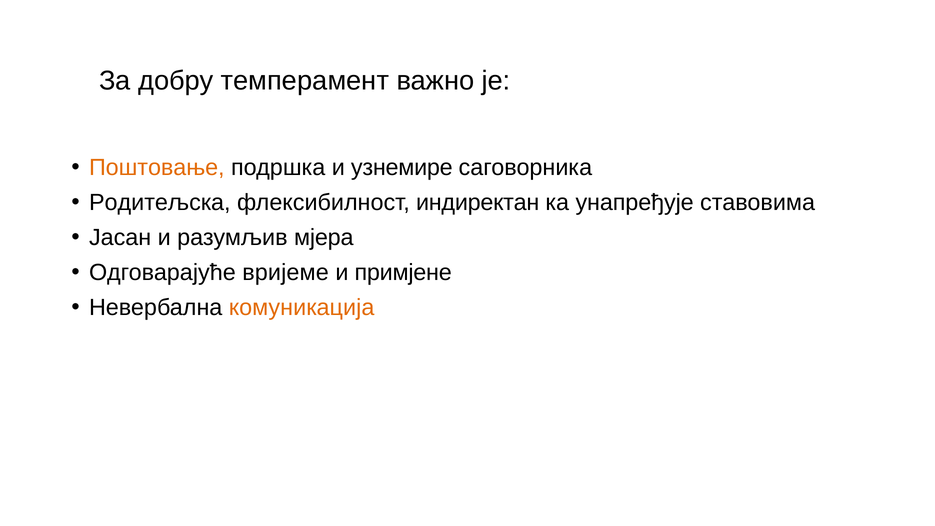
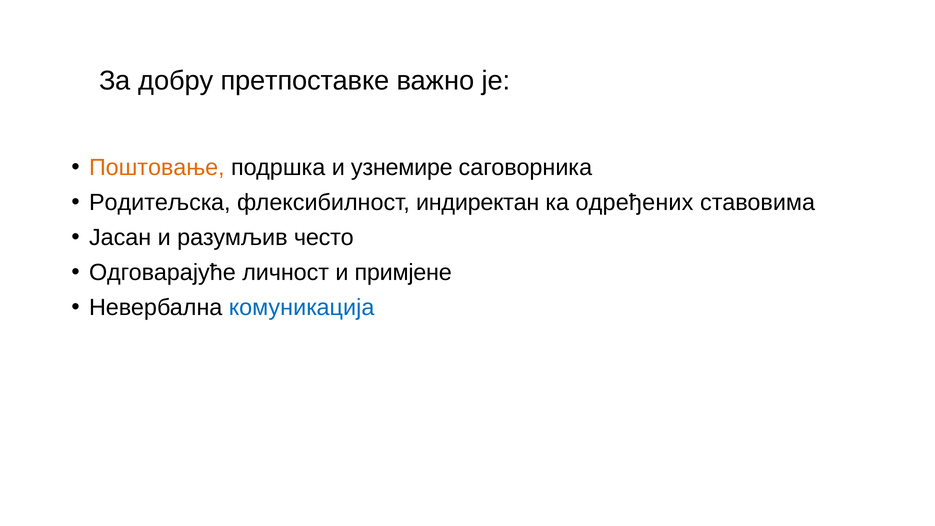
темперамент: темперамент -> претпоставке (305, 81)
унапређује: унапређује -> одређених (634, 203)
мјера: мјера -> често (324, 238)
вријеме: вријеме -> личност (286, 273)
комуникација colour: orange -> blue (302, 308)
